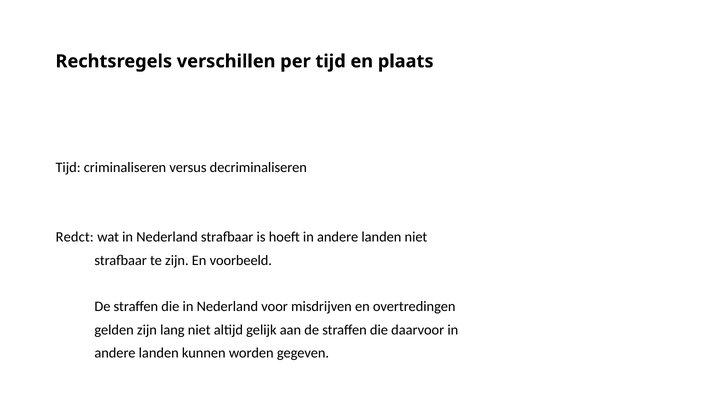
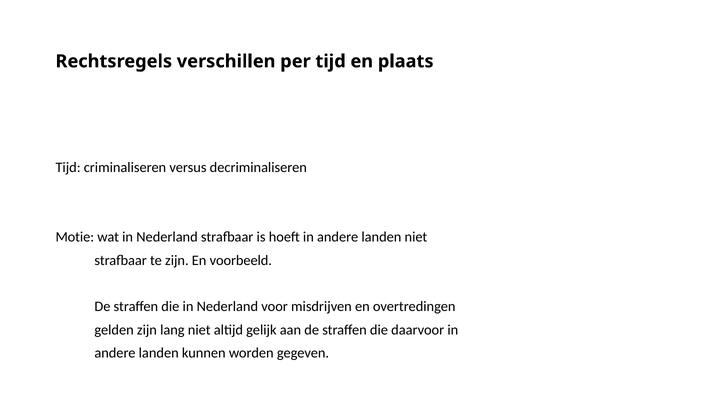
Redct: Redct -> Motie (75, 237)
